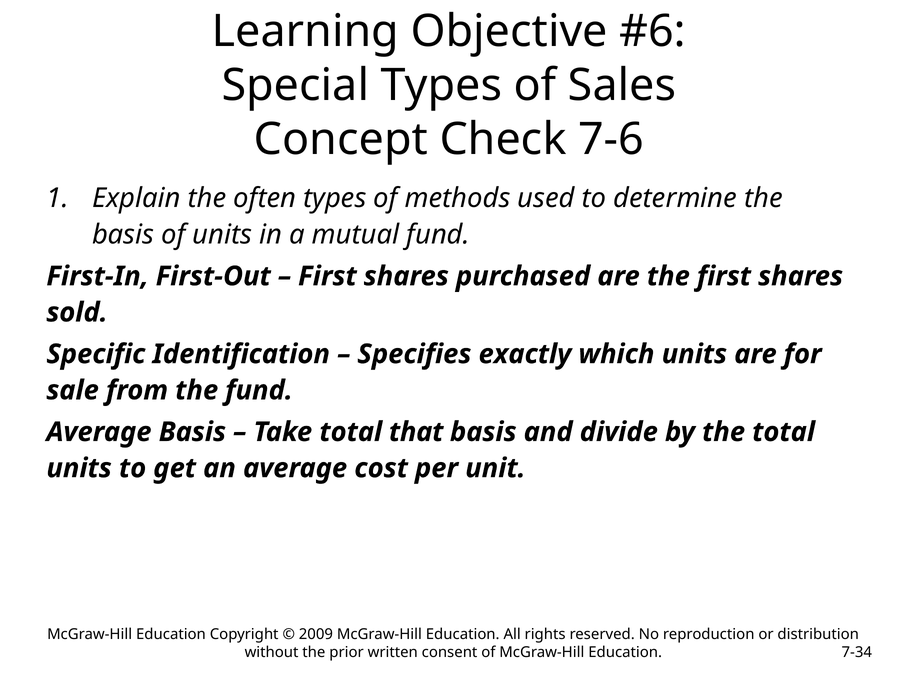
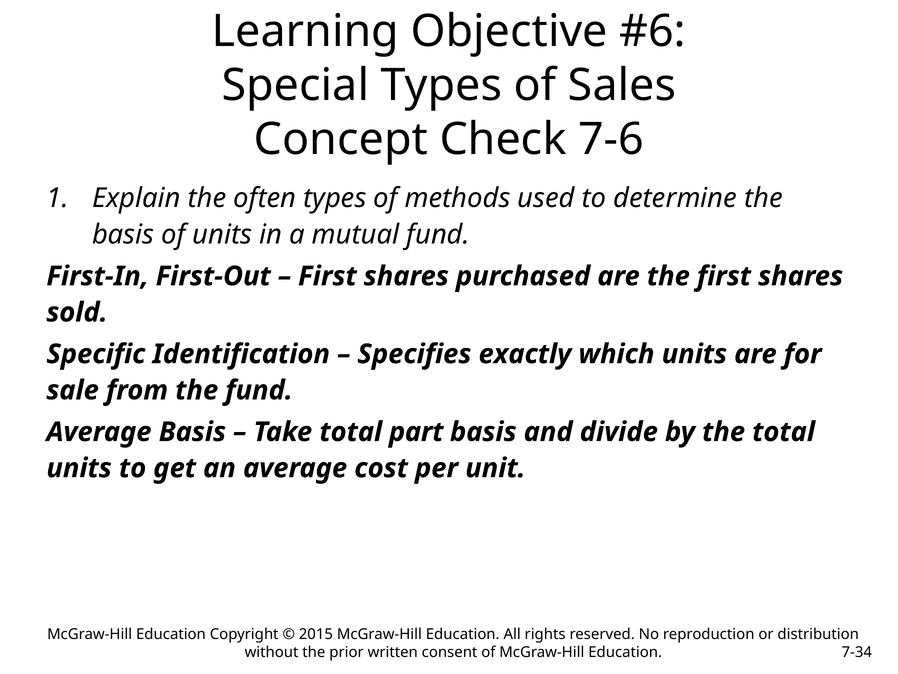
that: that -> part (416, 432)
2009: 2009 -> 2015 (316, 634)
